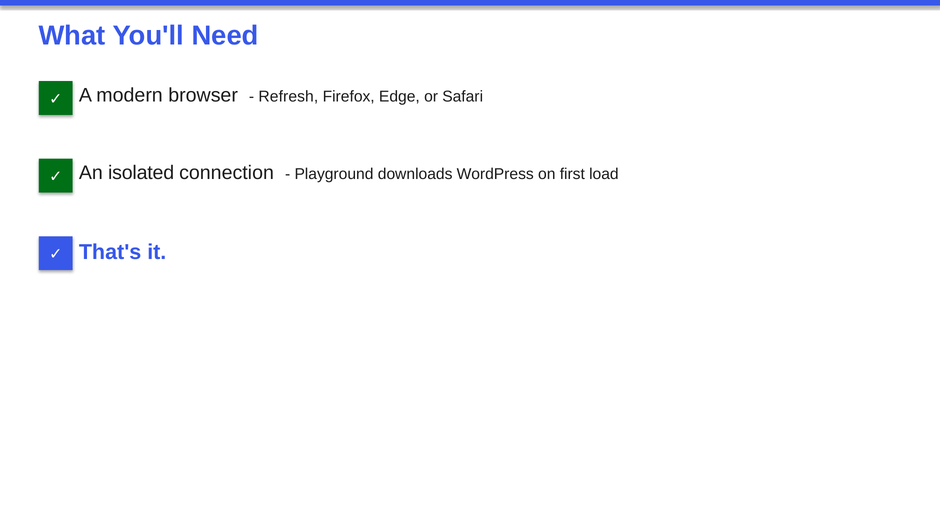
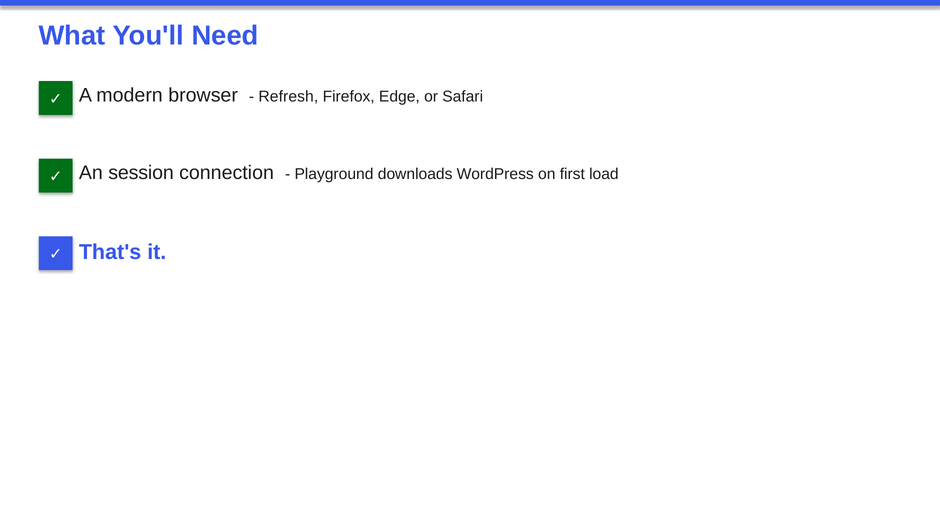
isolated: isolated -> session (141, 173)
